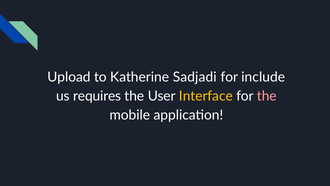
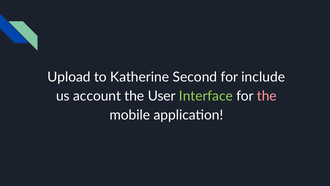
Sadjadi: Sadjadi -> Second (195, 77)
requires: requires -> account (97, 96)
Interface colour: yellow -> light green (206, 96)
